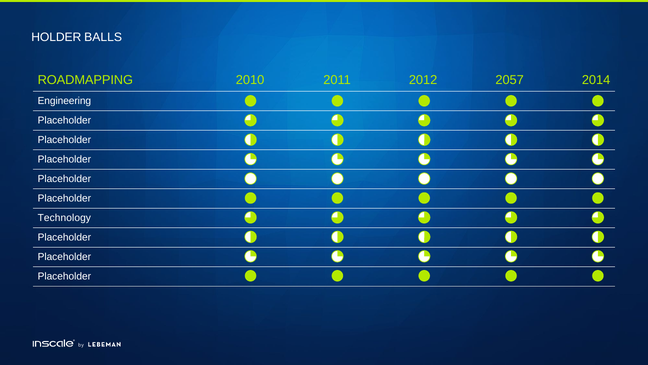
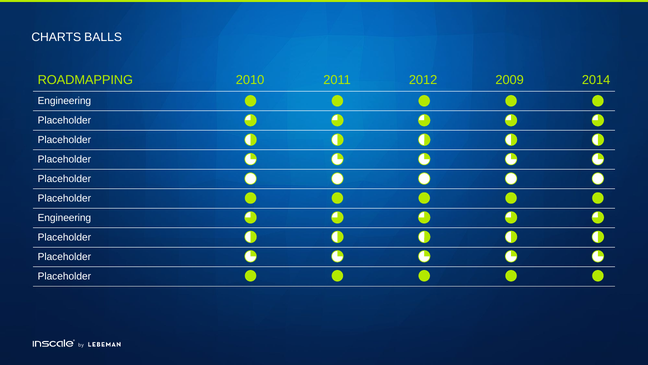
HOLDER: HOLDER -> CHARTS (56, 37)
2057: 2057 -> 2009 (510, 80)
Technology: Technology -> Engineering (64, 218)
